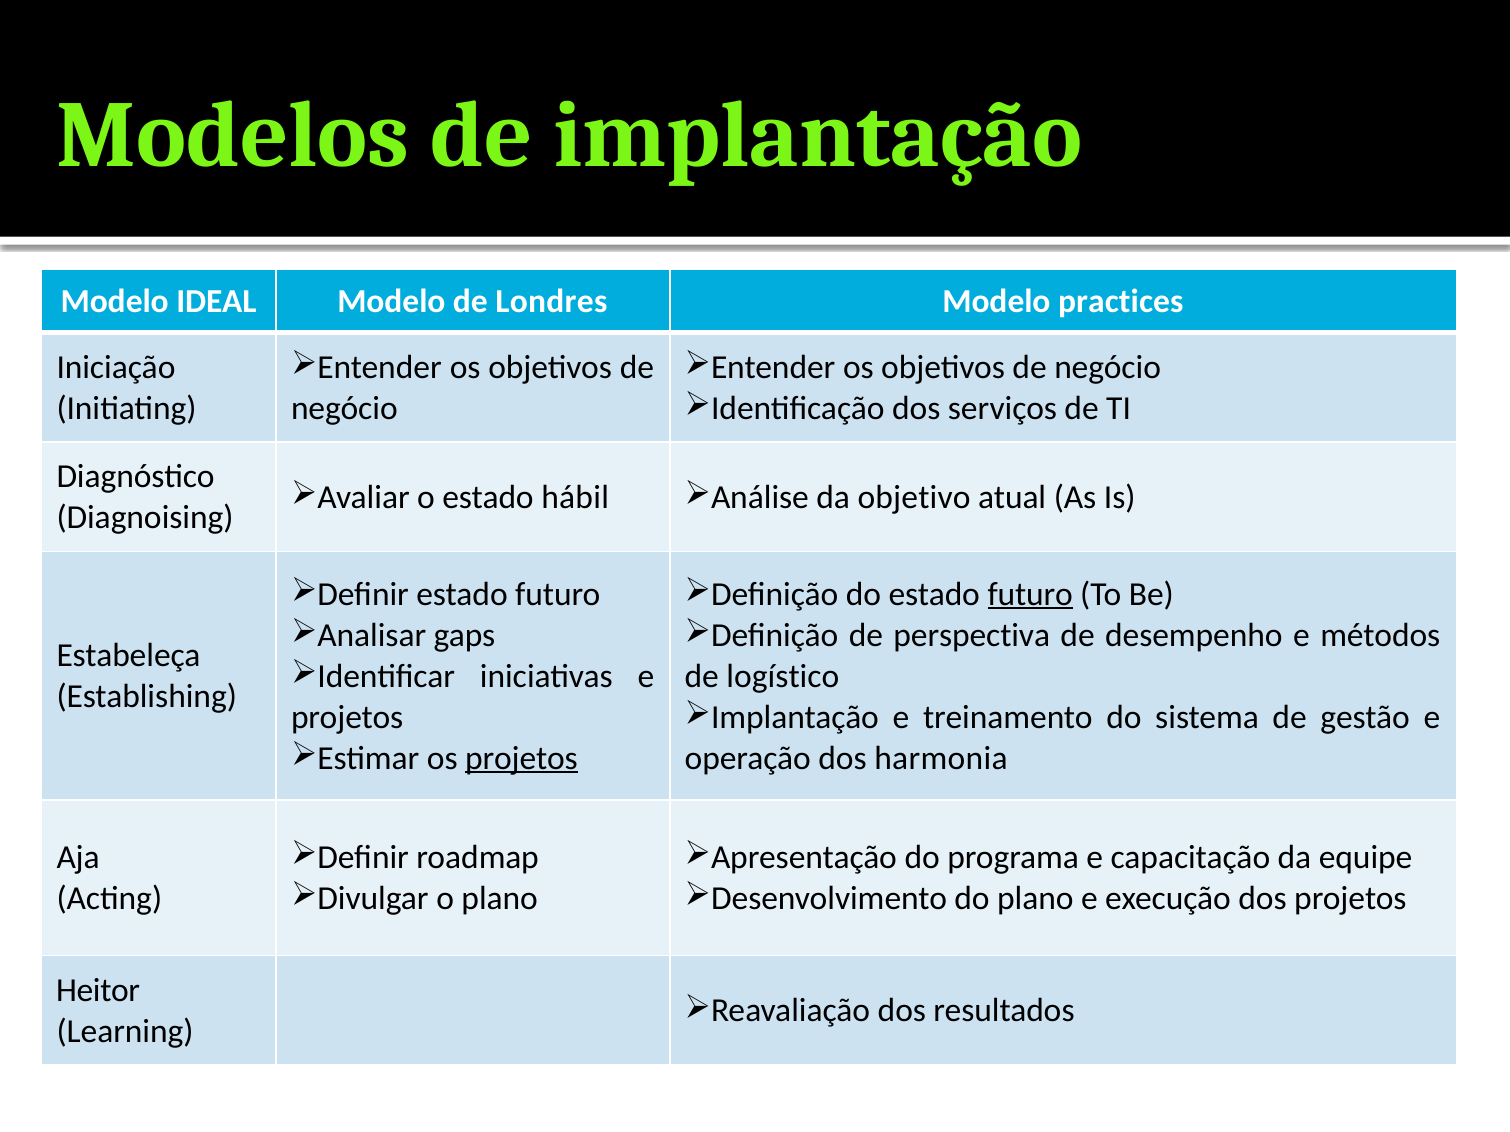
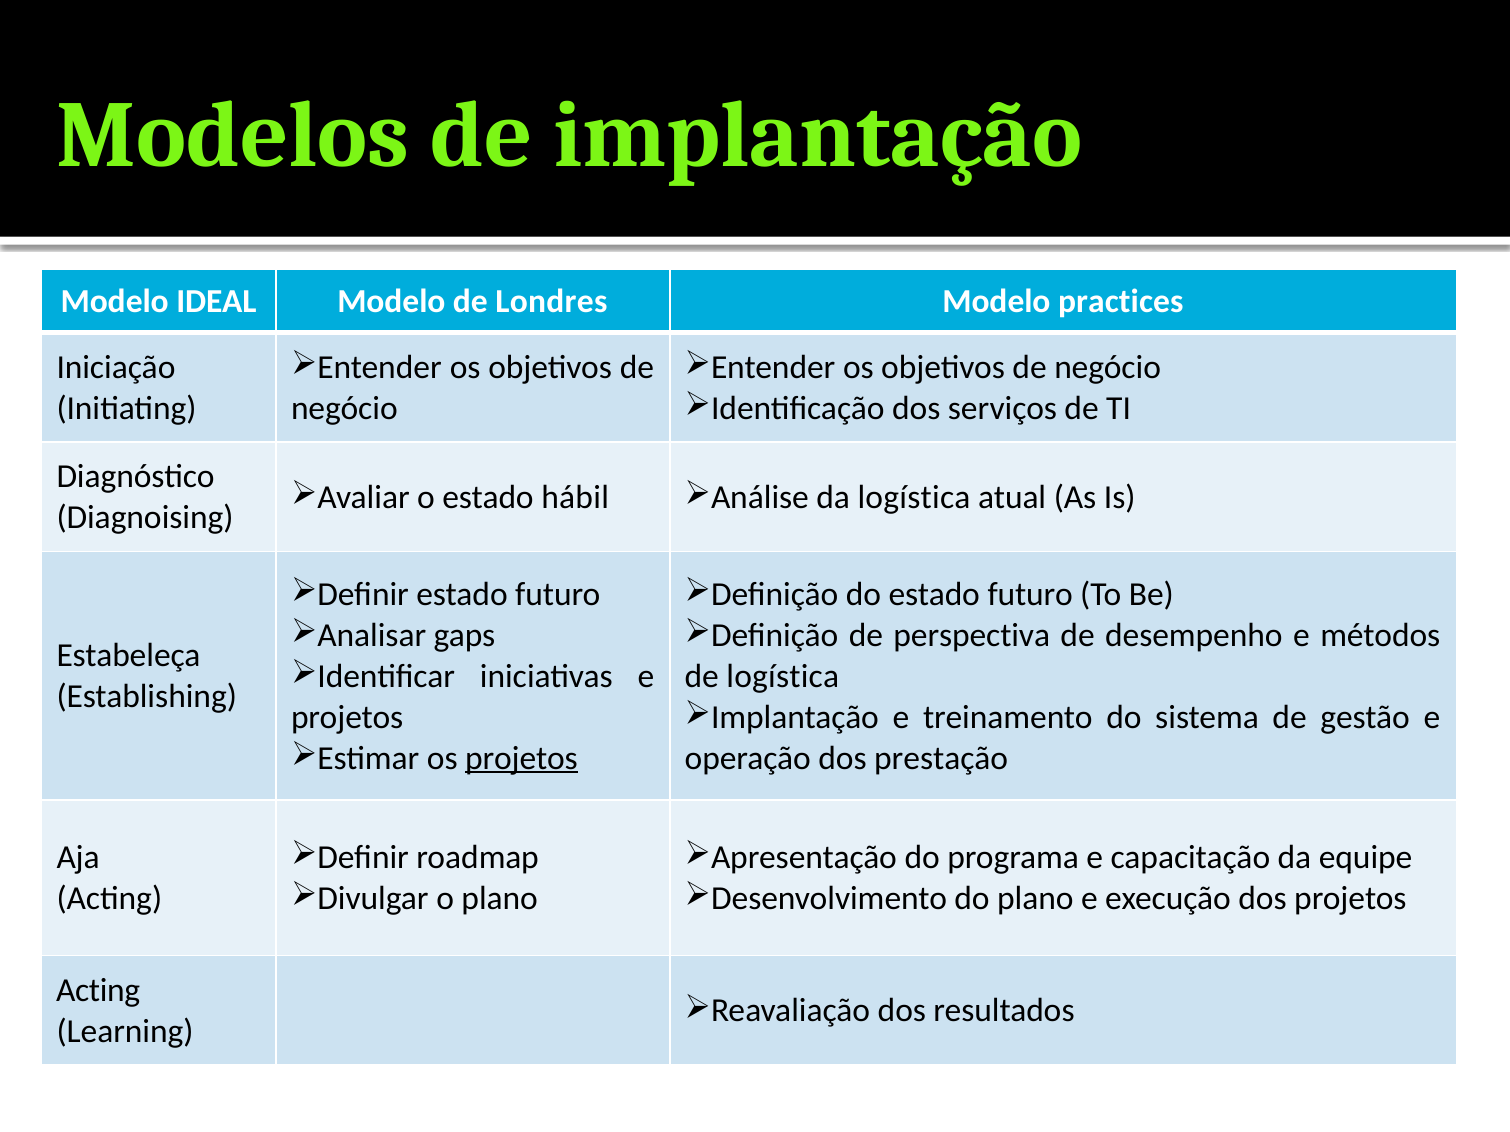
da objetivo: objetivo -> logística (914, 497)
futuro underline: present -> none (1030, 594)
de logístico: logístico -> logística (783, 676)
harmonia: harmonia -> prestação (941, 758)
Heitor: Heitor -> Acting (98, 991)
